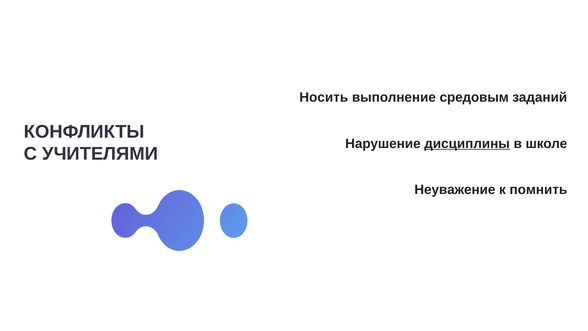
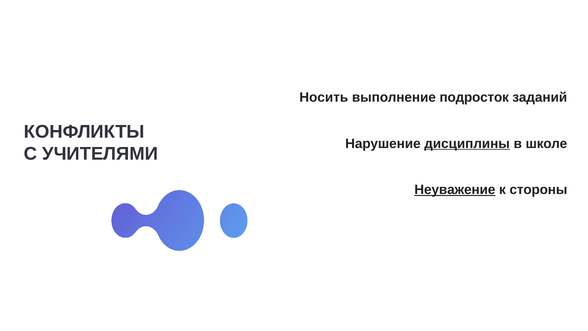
средовым: средовым -> подросток (474, 97)
Неуважение underline: none -> present (455, 190)
помнить: помнить -> стороны (538, 190)
